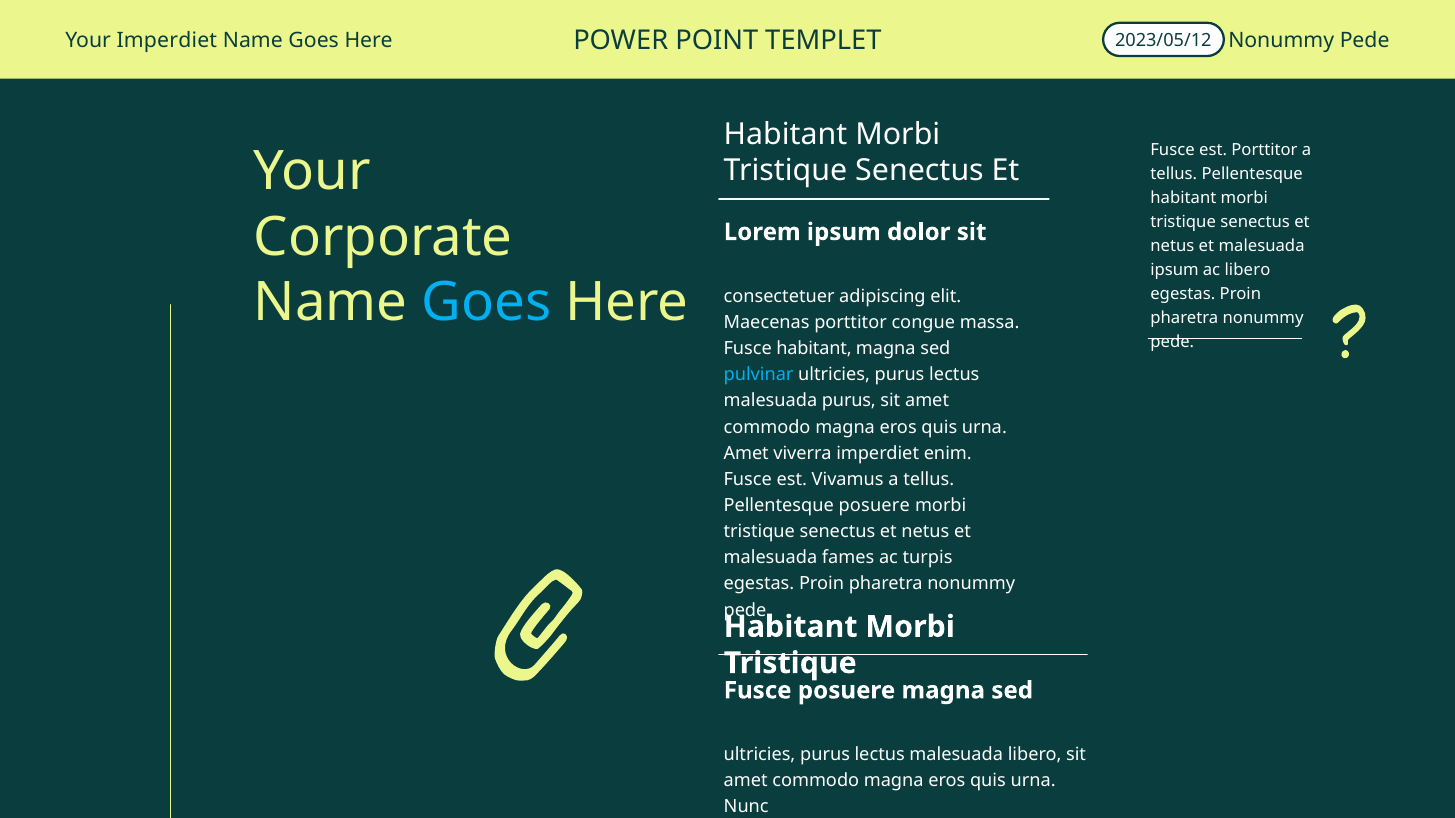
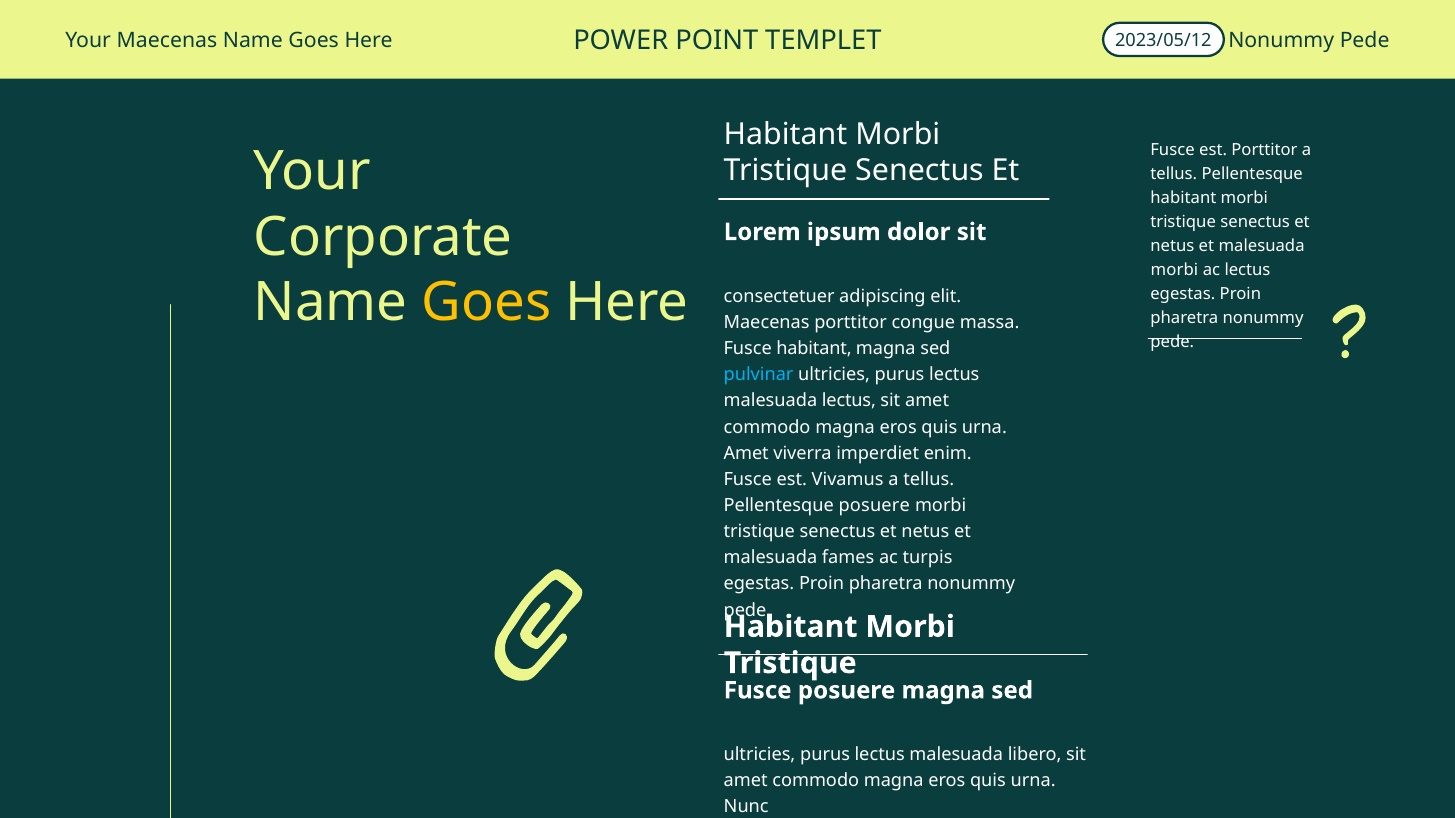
Your Imperdiet: Imperdiet -> Maecenas (167, 41)
ipsum: ipsum -> morbi (1174, 270)
ac libero: libero -> lectus (1247, 270)
Goes colour: light blue -> yellow (486, 303)
malesuada purus: purus -> lectus (849, 401)
